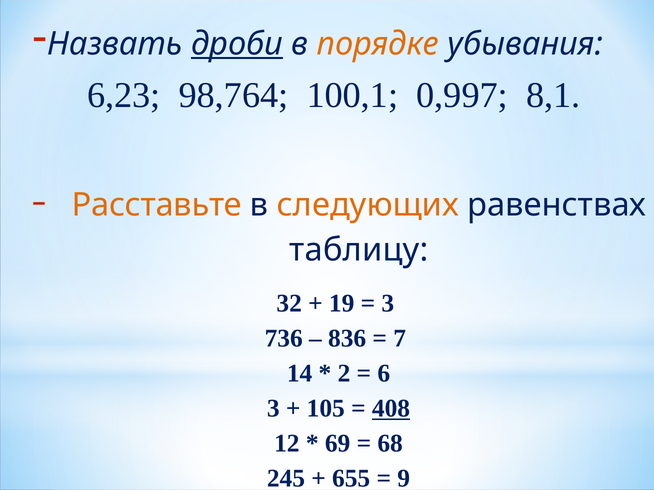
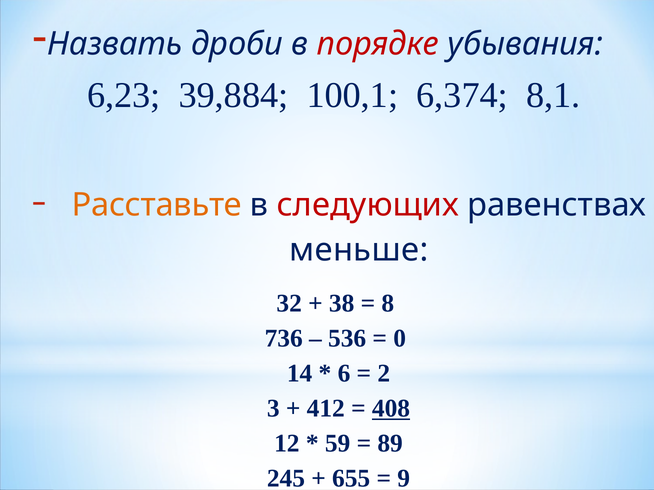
дроби underline: present -> none (237, 44)
порядке colour: orange -> red (378, 44)
98,764: 98,764 -> 39,884 (234, 95)
0,997: 0,997 -> 6,374 (462, 95)
следующих colour: orange -> red (368, 205)
таблицу: таблицу -> меньше (359, 250)
19: 19 -> 38 (342, 304)
3: 3 -> 8 (388, 304)
836: 836 -> 536 (347, 339)
7: 7 -> 0 (400, 339)
2: 2 -> 6 (344, 374)
6: 6 -> 2 (384, 374)
105: 105 -> 412 (326, 409)
69: 69 -> 59 (338, 444)
68: 68 -> 89 (390, 444)
